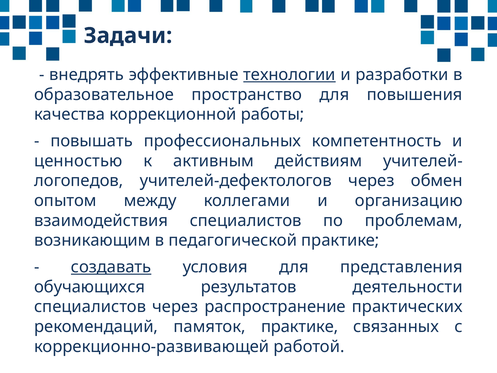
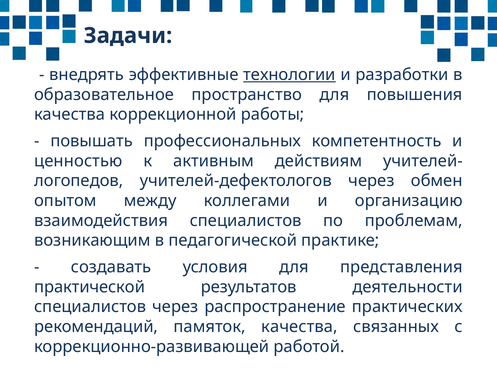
создавать underline: present -> none (111, 267)
обучающихся: обучающихся -> практической (90, 287)
памяток практике: практике -> качества (299, 326)
